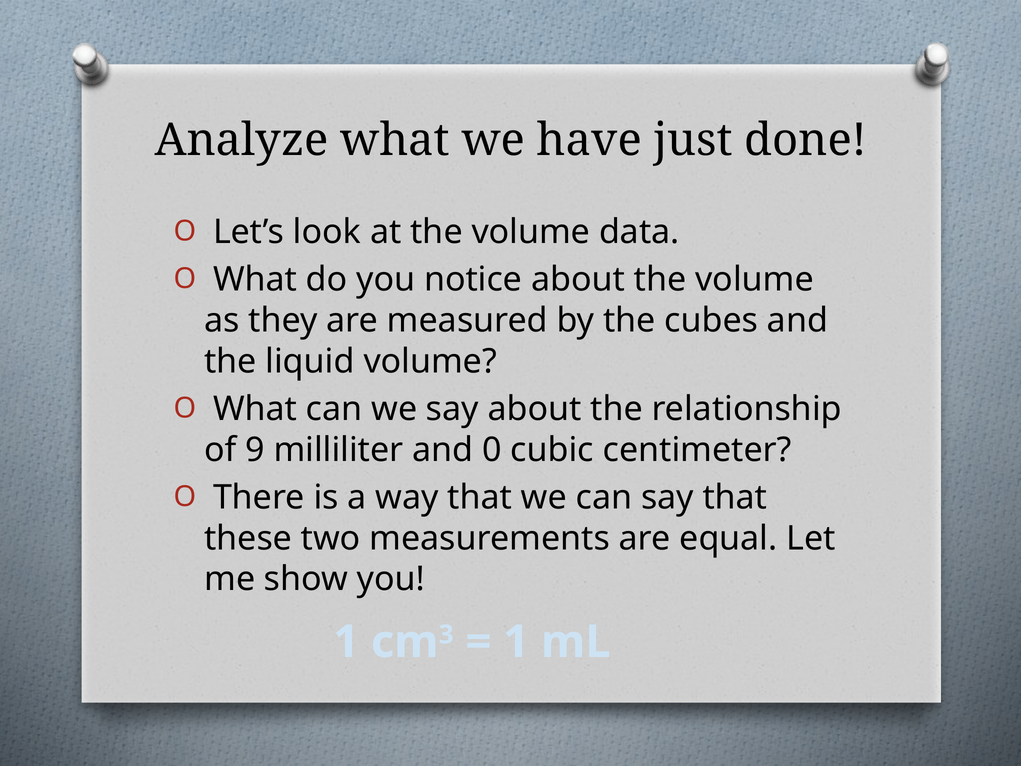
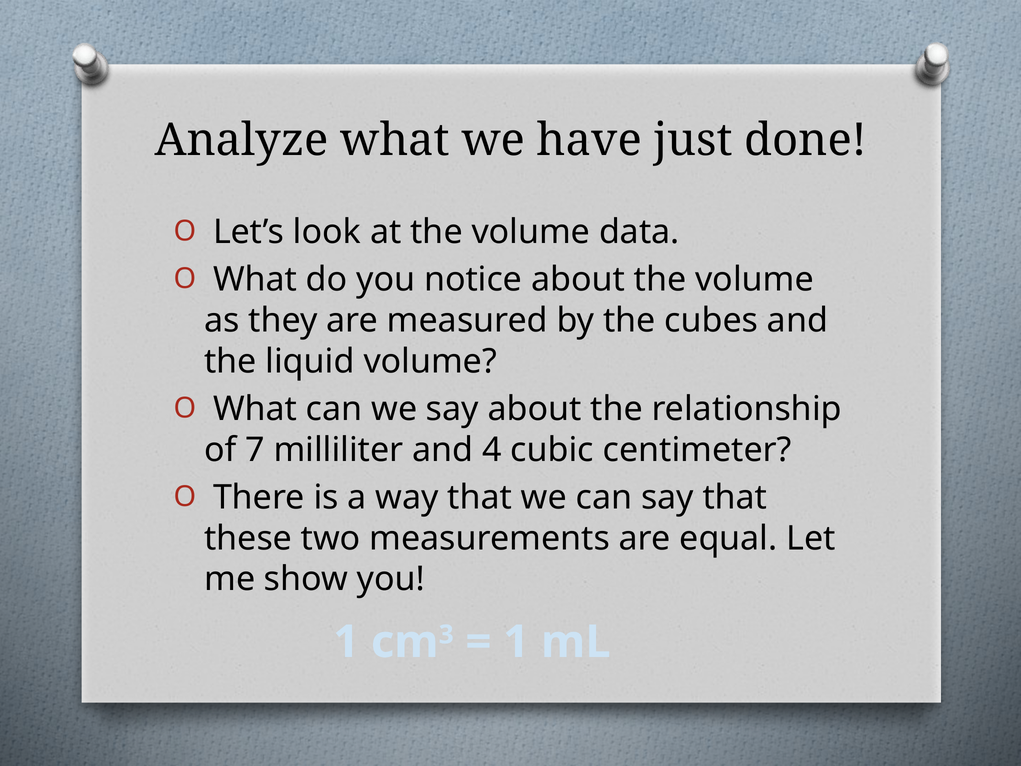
9: 9 -> 7 (255, 450)
0: 0 -> 4 (492, 450)
